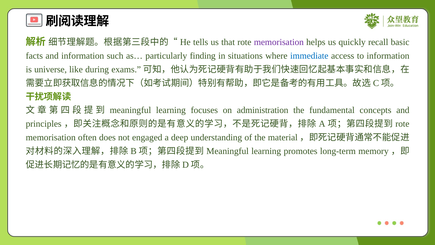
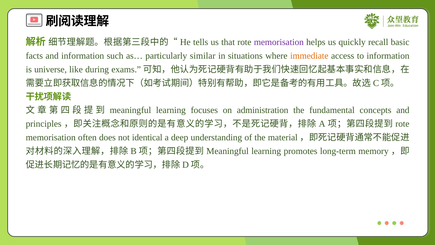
finding: finding -> similar (203, 56)
immediate colour: blue -> orange (309, 56)
engaged: engaged -> identical (147, 137)
